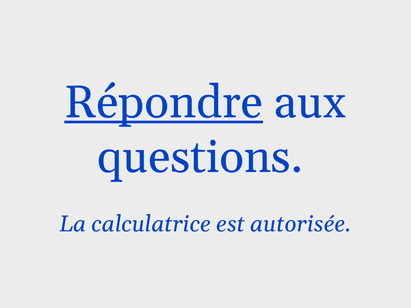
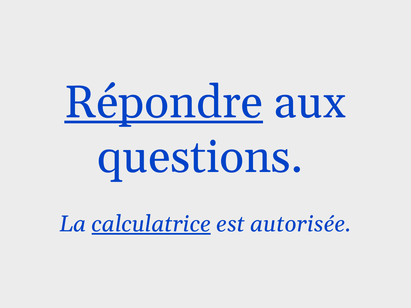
calculatrice underline: none -> present (151, 224)
